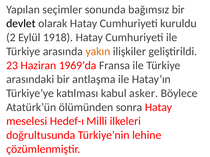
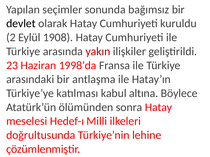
1918: 1918 -> 1908 (58, 38)
yakın colour: orange -> red (98, 52)
1969’da: 1969’da -> 1998’da (78, 66)
asker: asker -> altına (144, 94)
